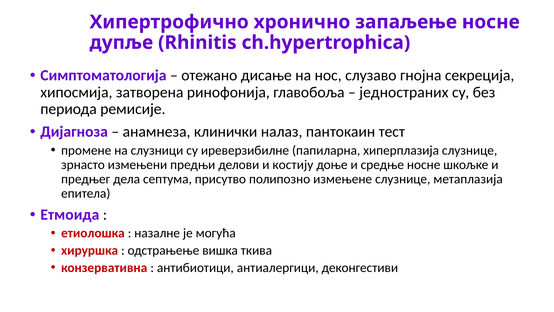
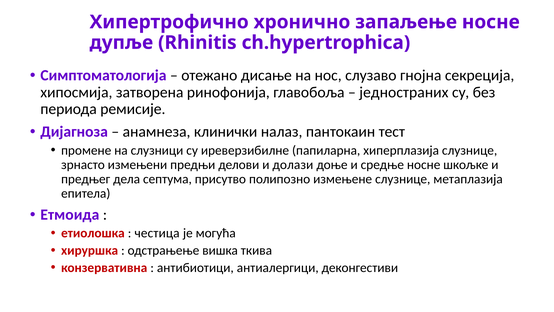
костију: костију -> долази (293, 164)
назалне: назалне -> честица (157, 233)
